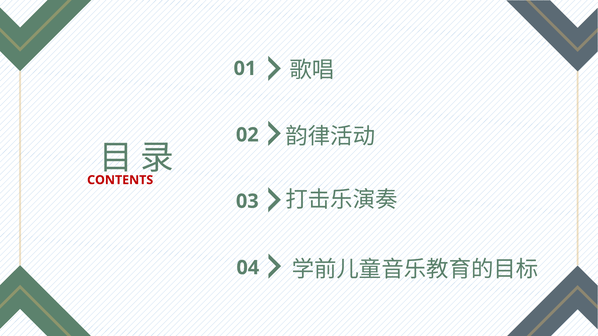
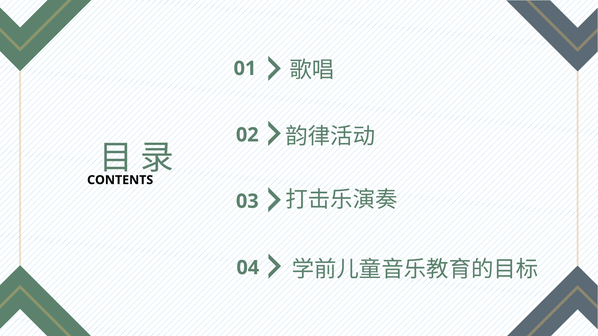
CONTENTS colour: red -> black (120, 180)
